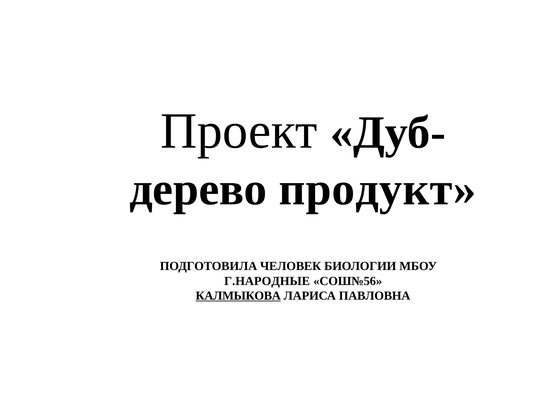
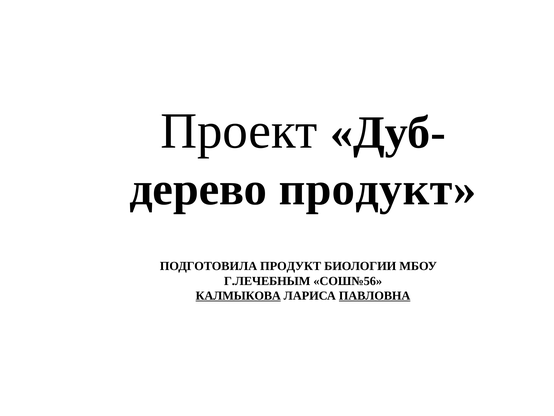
ПОДГОТОВИЛА ЧЕЛОВЕК: ЧЕЛОВЕК -> ПРОДУКТ (291, 266)
Г.НАРОДНЫЕ: Г.НАРОДНЫЕ -> Г.ЛЕЧЕБНЫМ (267, 281)
ПАВЛОВНА underline: none -> present (375, 295)
